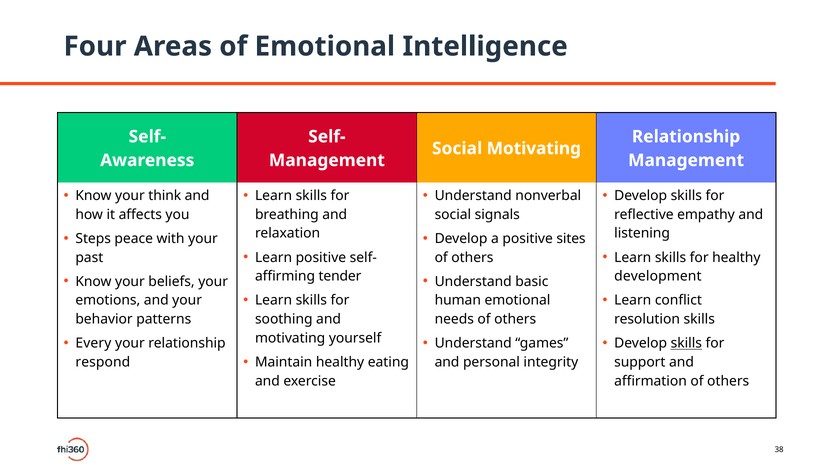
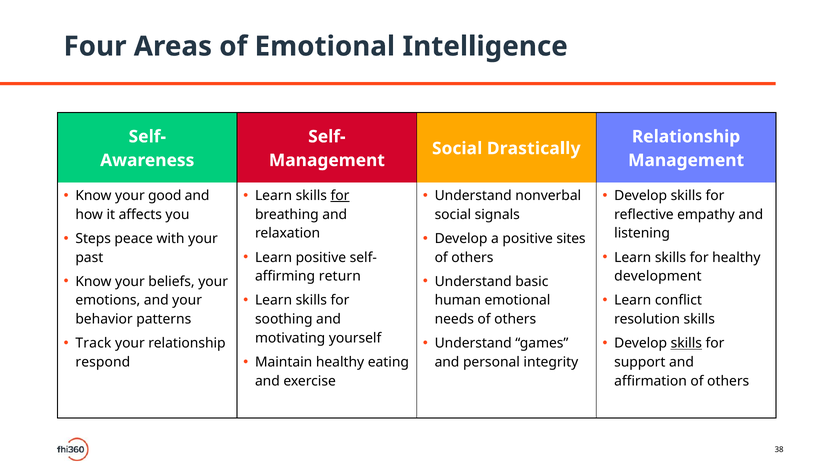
Social Motivating: Motivating -> Drastically (534, 148)
think: think -> good (165, 195)
for underline: none -> present (340, 195)
tender: tender -> return (340, 276)
Every: Every -> Track (93, 343)
